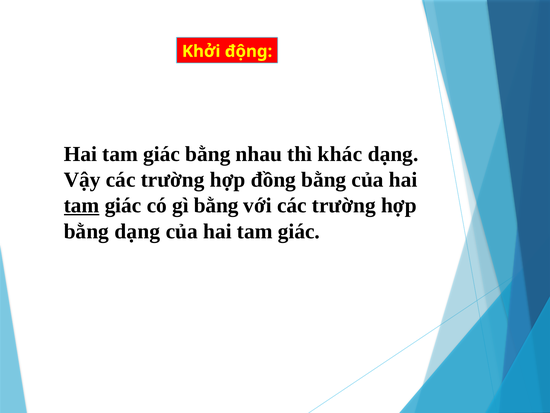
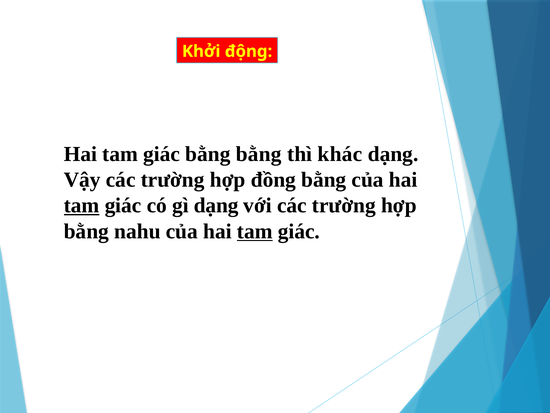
bằng nhau: nhau -> bằng (259, 154)
gì bằng: bằng -> dạng (216, 205)
bằng dạng: dạng -> nahu (137, 231)
tam underline: none -> present (255, 231)
